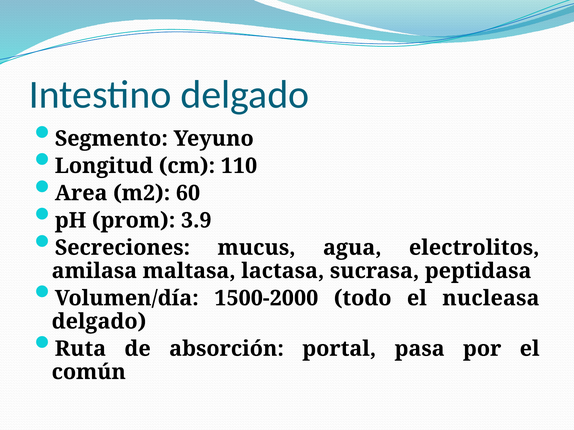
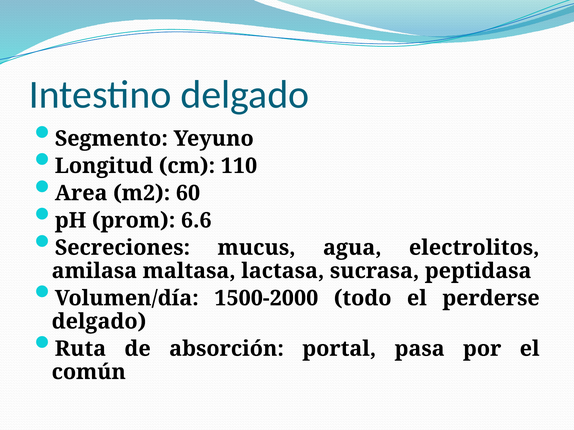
3.9: 3.9 -> 6.6 (196, 221)
nucleasa: nucleasa -> perderse (491, 299)
